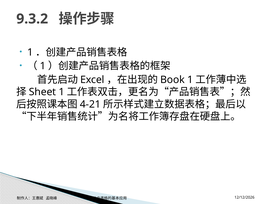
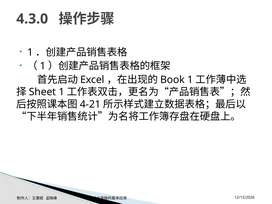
9.3.2: 9.3.2 -> 4.3.0 (32, 19)
